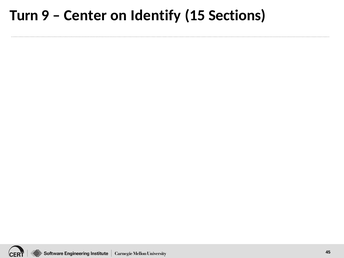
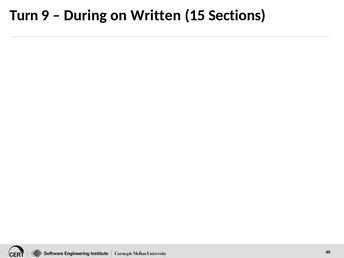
Center: Center -> During (85, 15)
Identify: Identify -> Written (156, 15)
